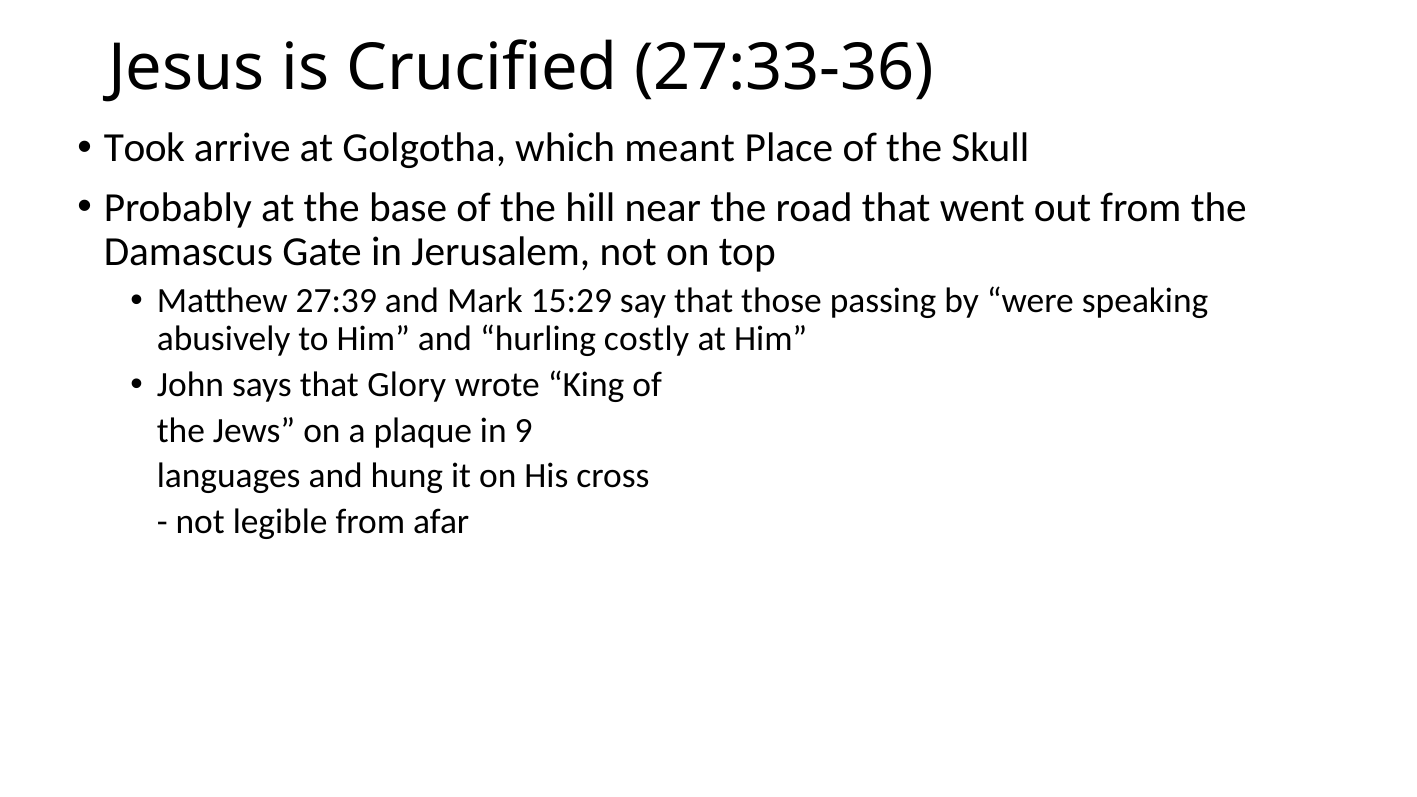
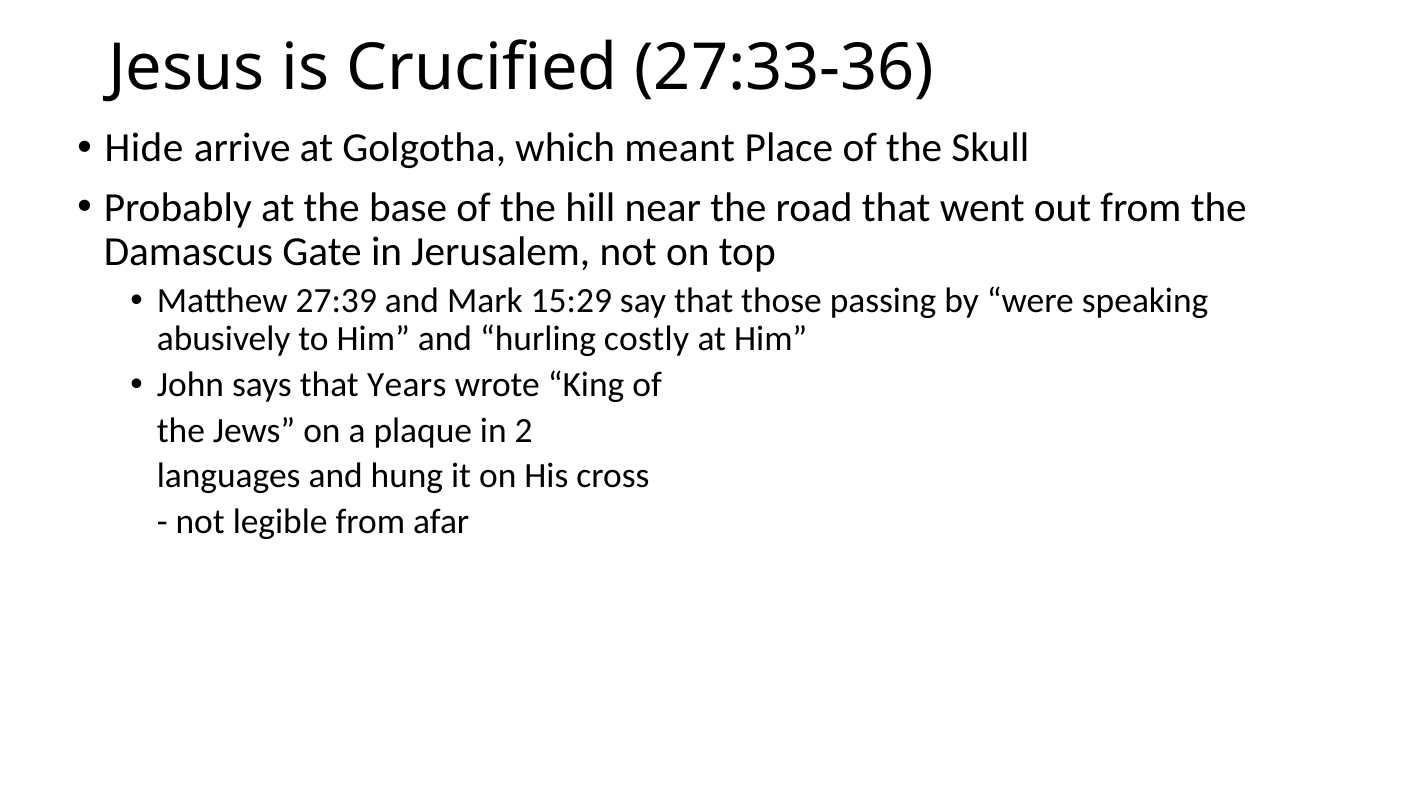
Took: Took -> Hide (144, 148)
Glory: Glory -> Years (407, 385)
9: 9 -> 2 (524, 430)
